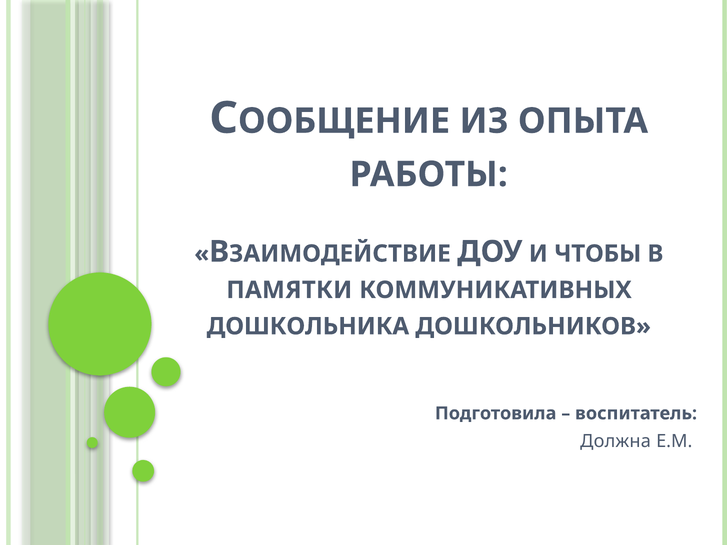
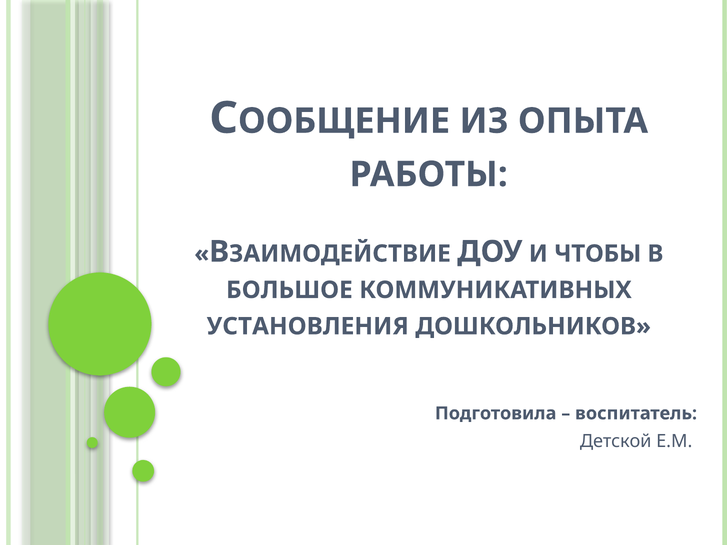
ПАМЯТКИ: ПАМЯТКИ -> БОЛЬШОЕ (289, 290)
ДОШКОЛЬНИКА: ДОШКОЛЬНИКА -> УСТАНОВЛЕНИЯ (308, 326)
Должна: Должна -> Детской (616, 441)
